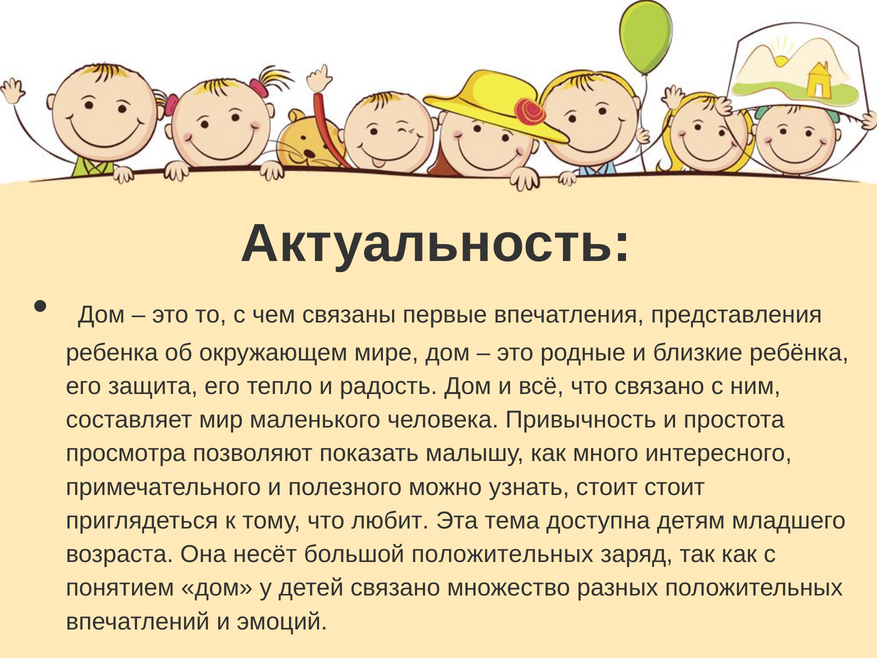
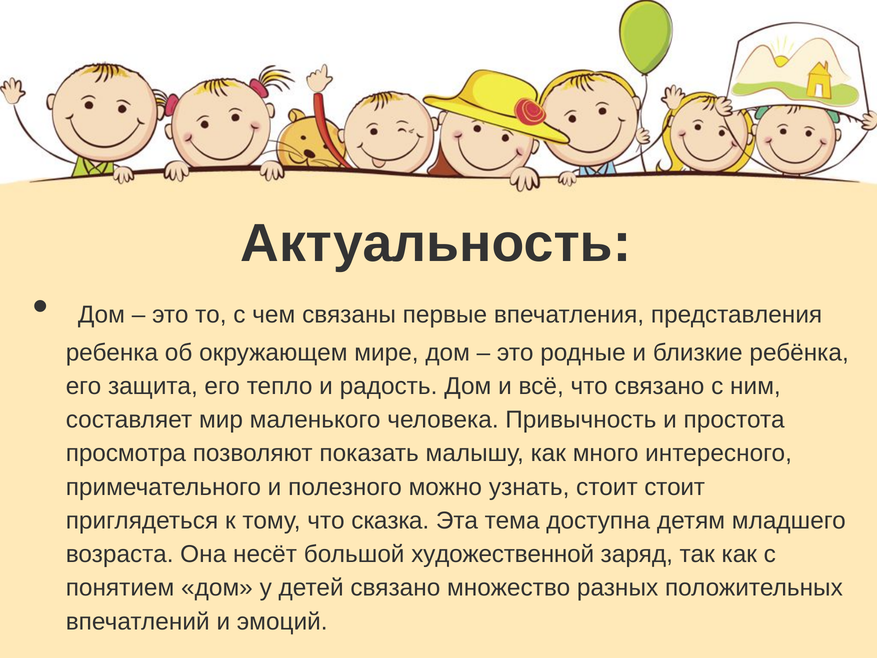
любит: любит -> сказка (390, 520)
большой положительных: положительных -> художественной (503, 554)
